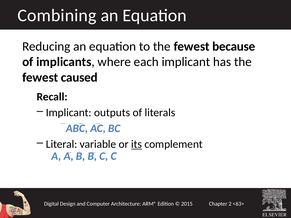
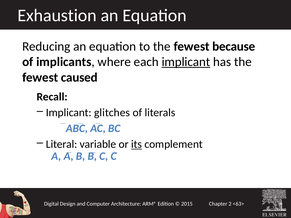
Combining: Combining -> Exhaustion (57, 16)
implicant underline: none -> present (186, 62)
outputs: outputs -> glitches (112, 113)
